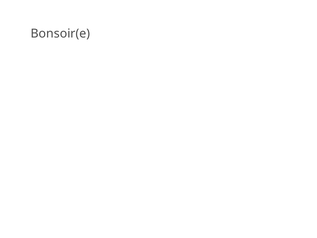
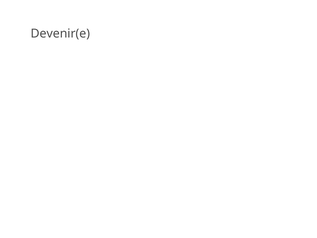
Bonsoir(e: Bonsoir(e -> Devenir(e (60, 33)
